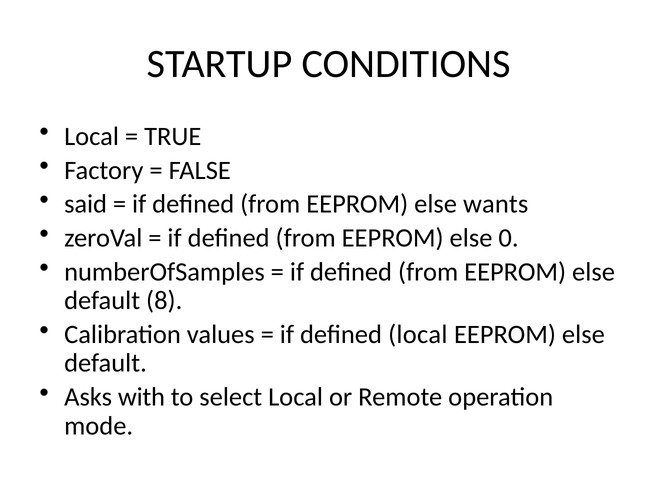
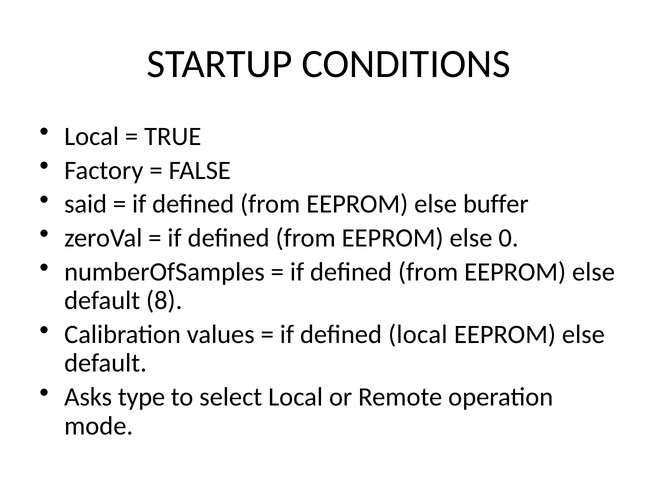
wants: wants -> buffer (496, 204)
with: with -> type (142, 397)
